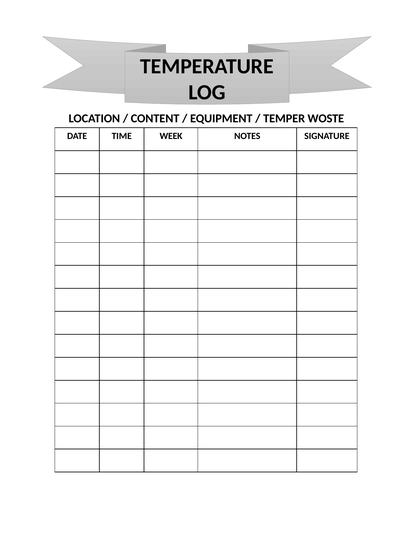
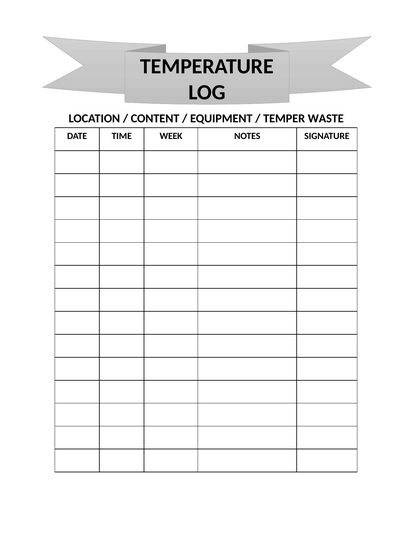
WOSTE: WOSTE -> WASTE (326, 119)
